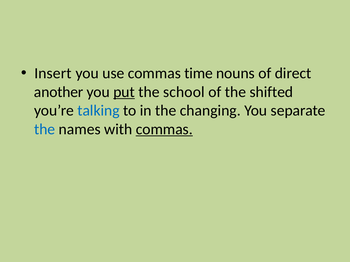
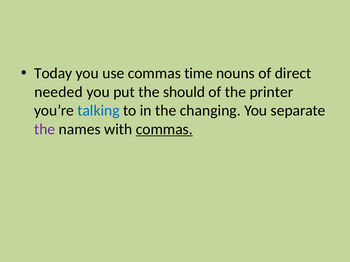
Insert: Insert -> Today (53, 73)
another: another -> needed (59, 92)
put underline: present -> none (124, 92)
school: school -> should (184, 92)
shifted: shifted -> printer (271, 92)
the colour: blue -> purple (45, 129)
